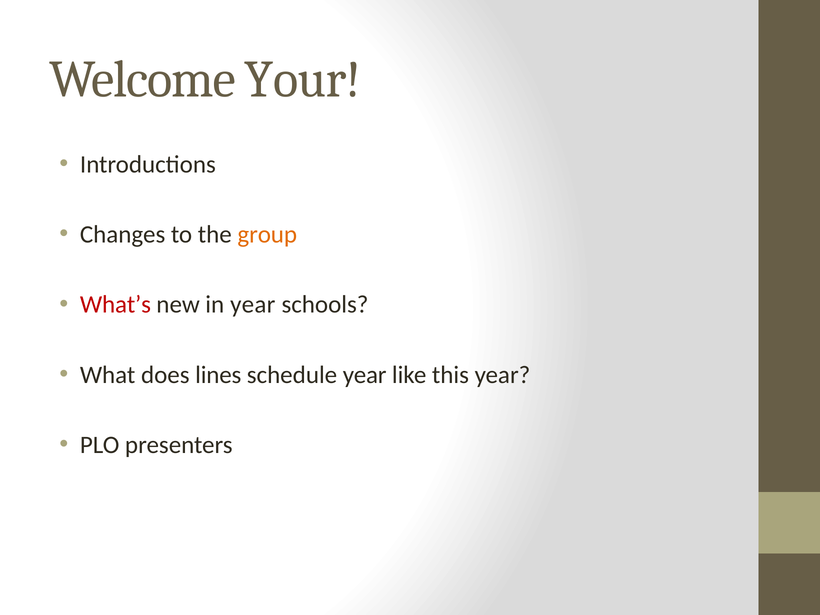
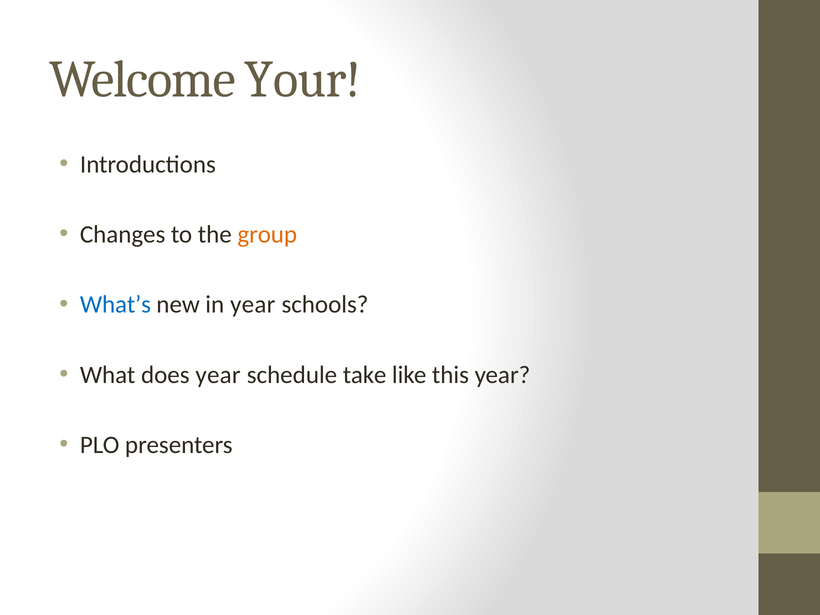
What’s colour: red -> blue (115, 305)
does lines: lines -> year (218, 375)
schedule year: year -> take (365, 375)
